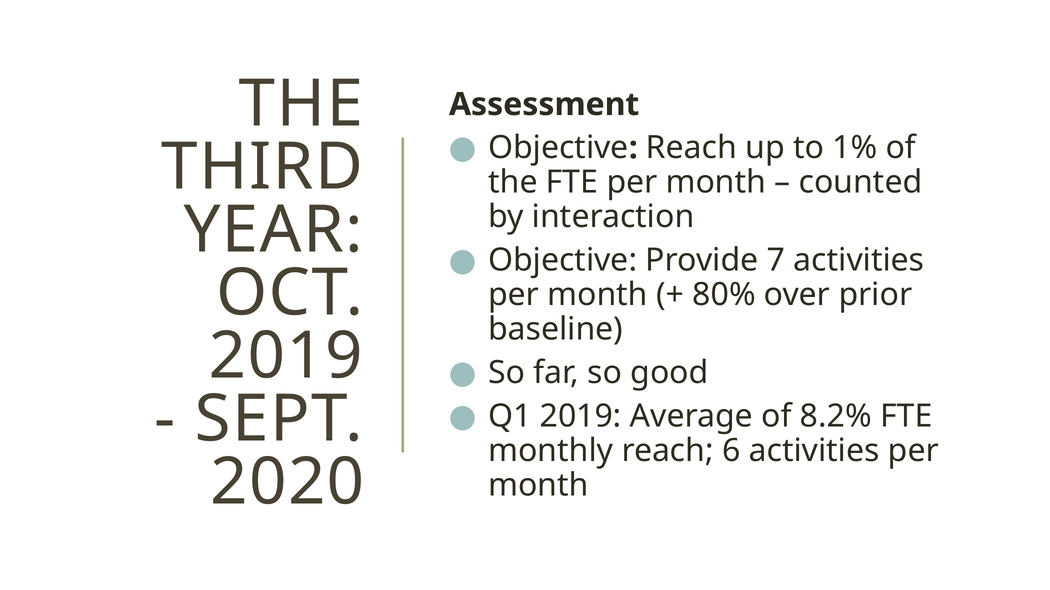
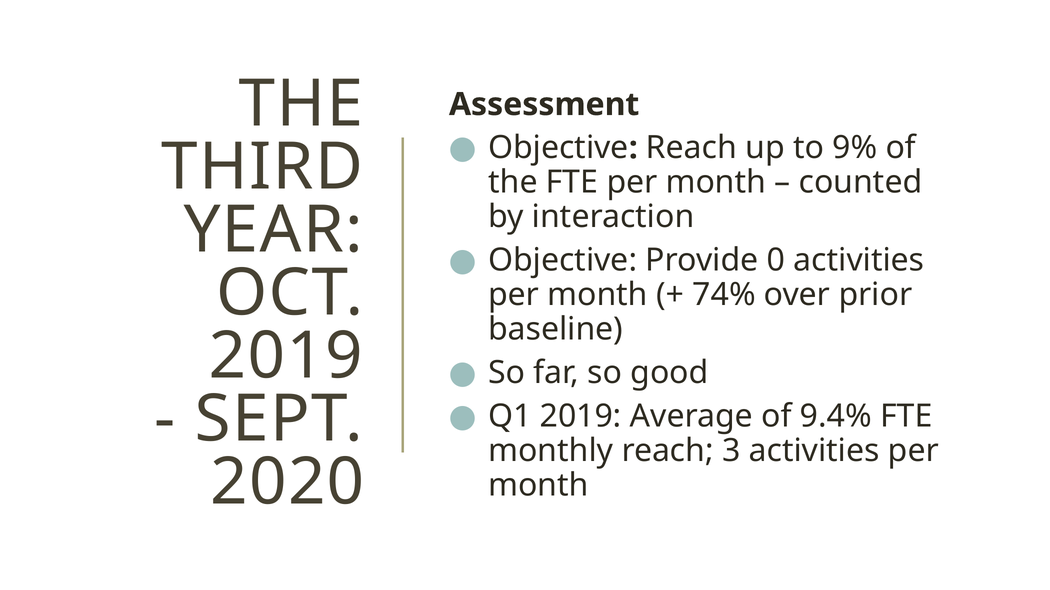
1%: 1% -> 9% (855, 148)
7: 7 -> 0 (776, 261)
80%: 80% -> 74% (724, 295)
8.2%: 8.2% -> 9.4% (836, 416)
6: 6 -> 3 (731, 451)
